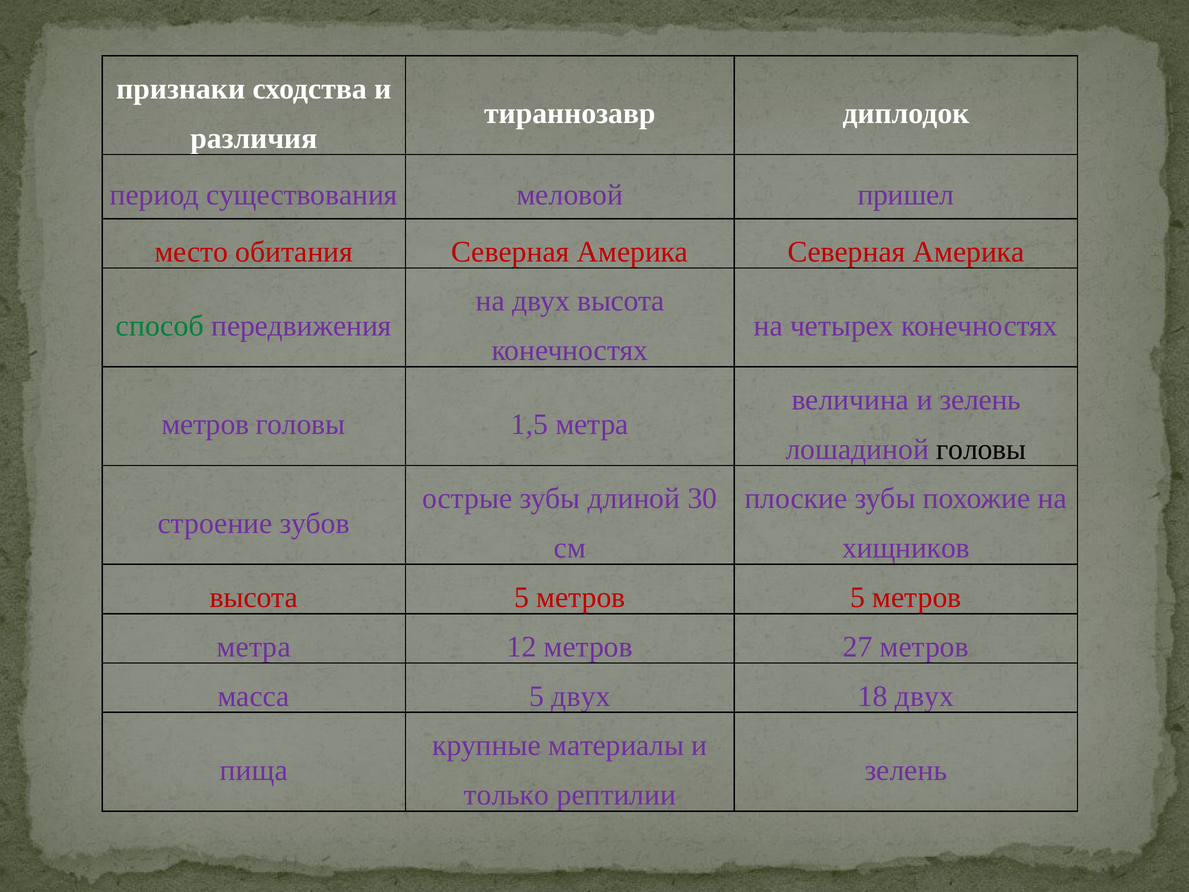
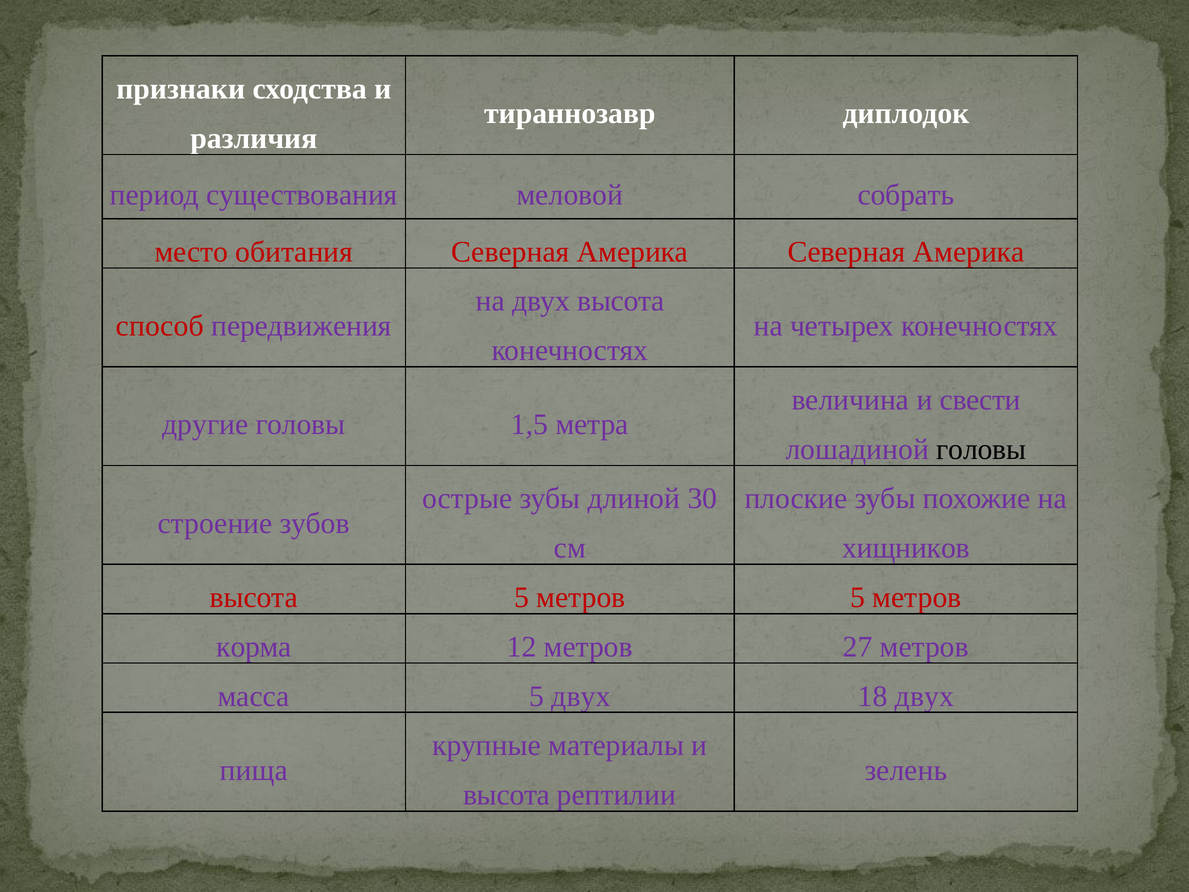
пришел: пришел -> собрать (906, 195)
способ colour: green -> red (160, 326)
и зелень: зелень -> свести (980, 400)
метров: метров -> другие (205, 424)
метра: метра -> корма (254, 647)
только: только -> высота (507, 795)
